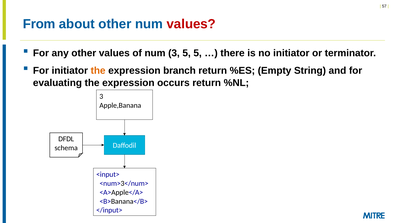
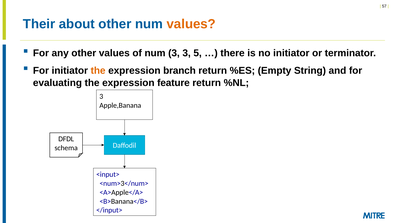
From: From -> Their (39, 24)
values colour: red -> orange (191, 24)
3 5: 5 -> 3 (187, 53)
occurs: occurs -> feature (173, 83)
